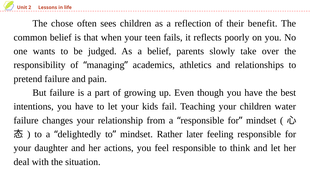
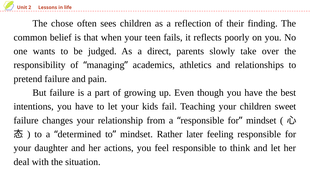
benefit: benefit -> finding (263, 23)
a belief: belief -> direct (159, 51)
water: water -> sweet (285, 106)
delightedly: delightedly -> determined (79, 134)
